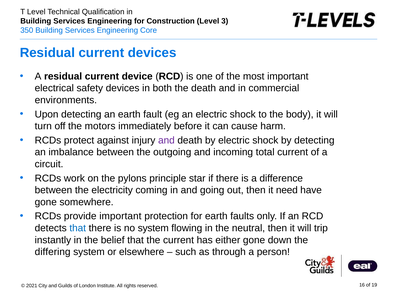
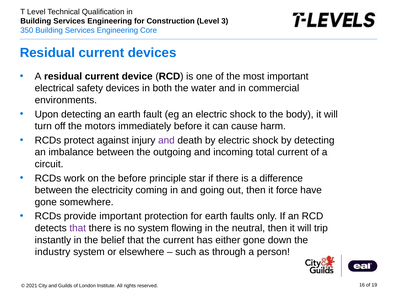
the death: death -> water (204, 88)
the pylons: pylons -> before (132, 178)
need: need -> force (287, 190)
that colour: blue -> purple (78, 228)
differing: differing -> industry (53, 252)
